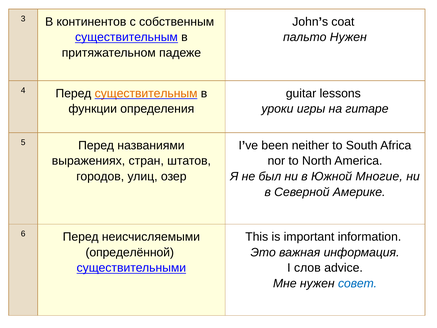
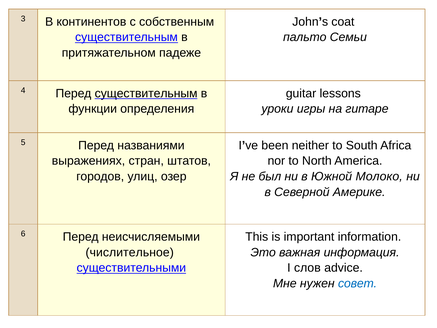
пальто Нужен: Нужен -> Семьи (348, 37)
существительным colour: orange -> black (146, 93)
Многие: Многие -> Молоко (379, 176)
определённой: определённой -> числительное (130, 252)
